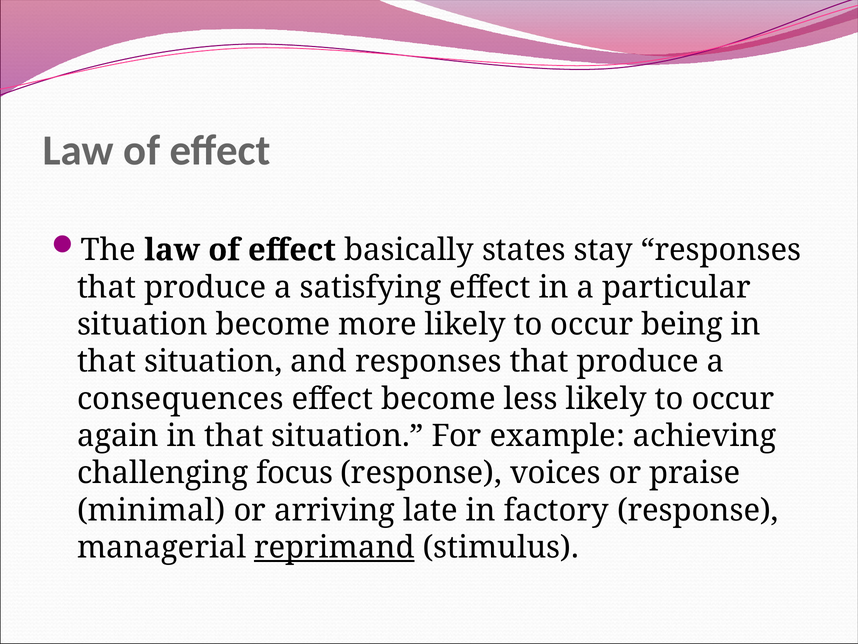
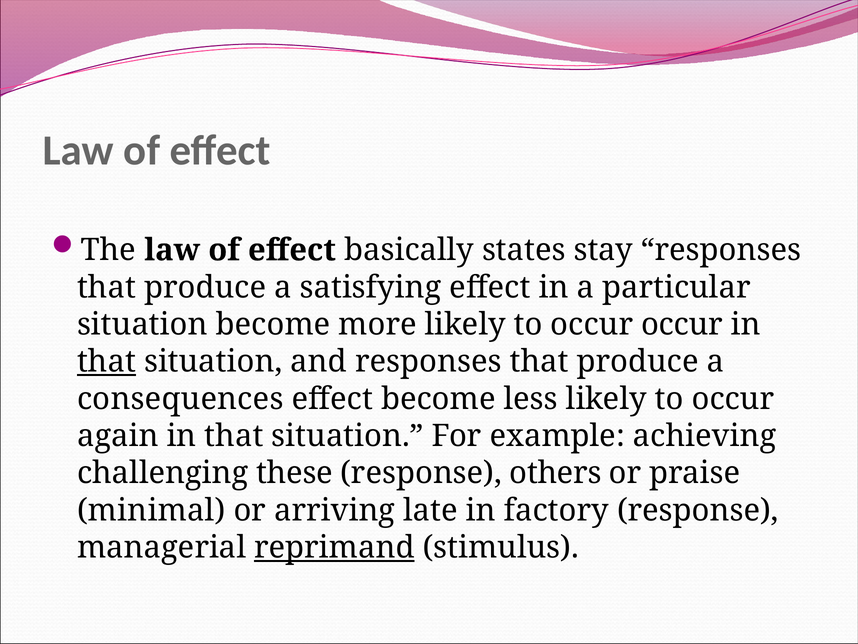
occur being: being -> occur (682, 324)
that underline: none -> present (107, 361)
focus: focus -> these (295, 473)
voices: voices -> others (555, 473)
